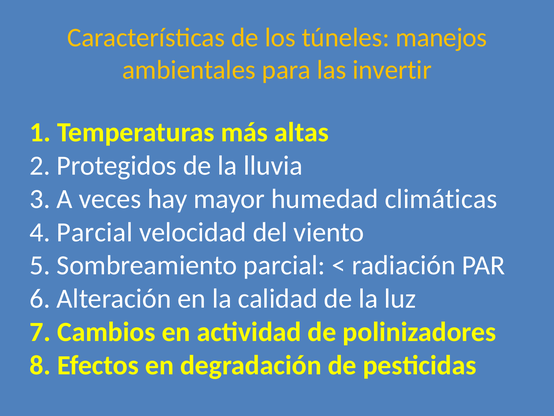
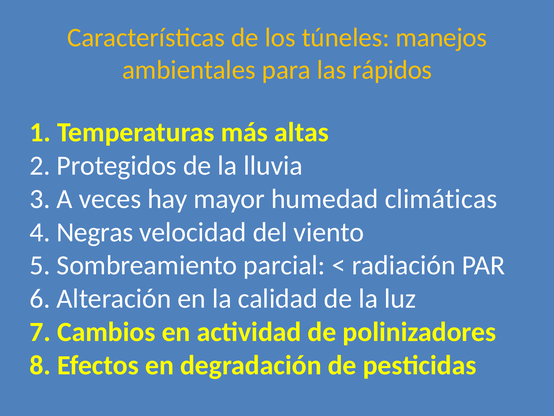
invertir: invertir -> rápidos (392, 70)
4 Parcial: Parcial -> Negras (95, 232)
